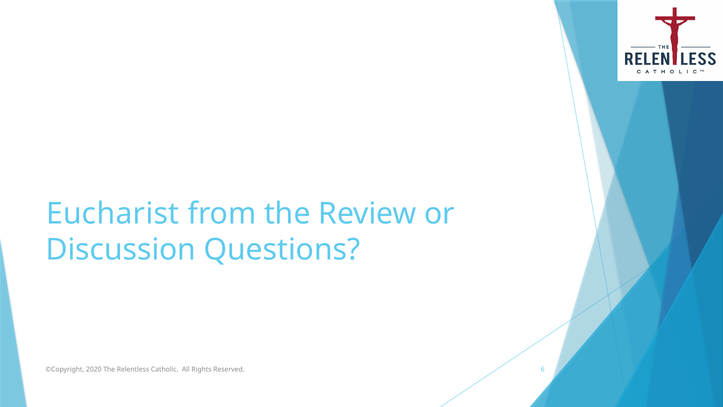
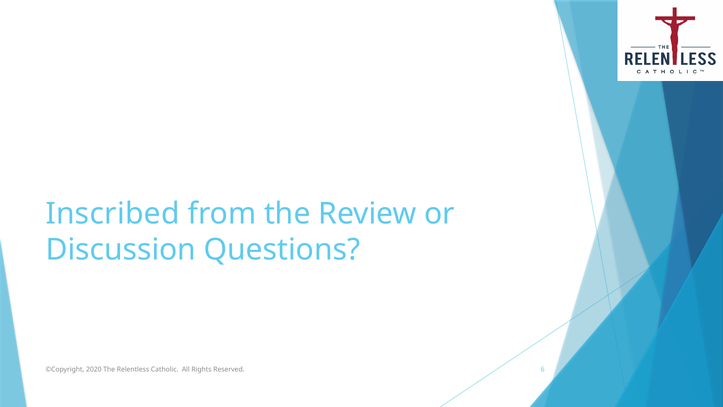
Eucharist: Eucharist -> Inscribed (113, 214)
